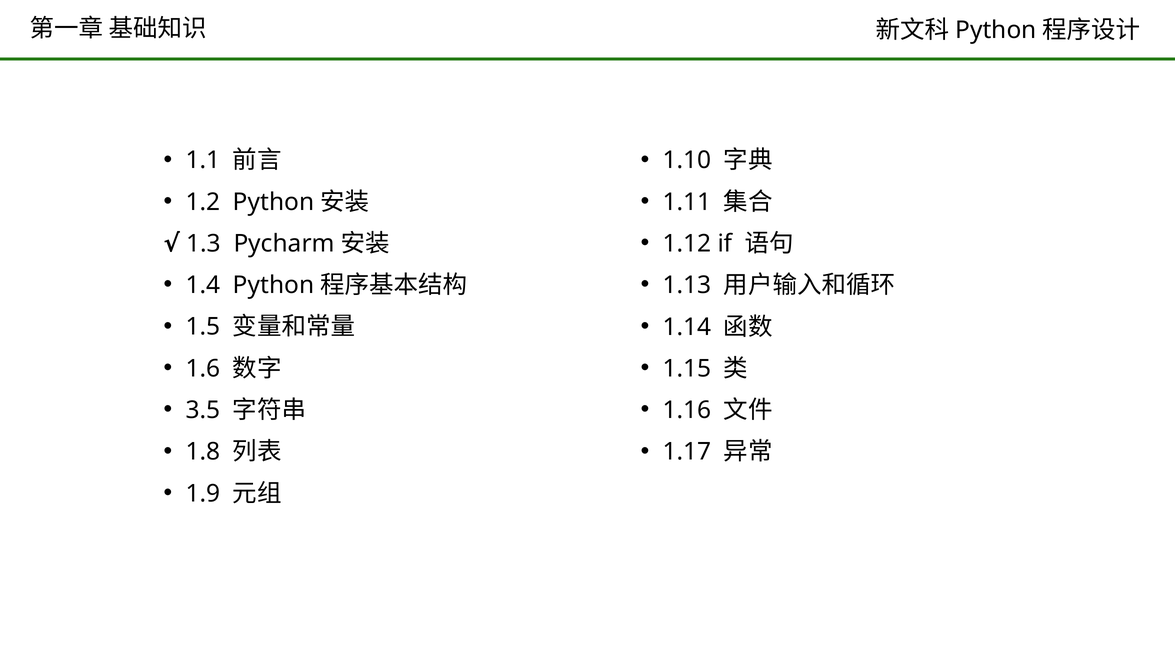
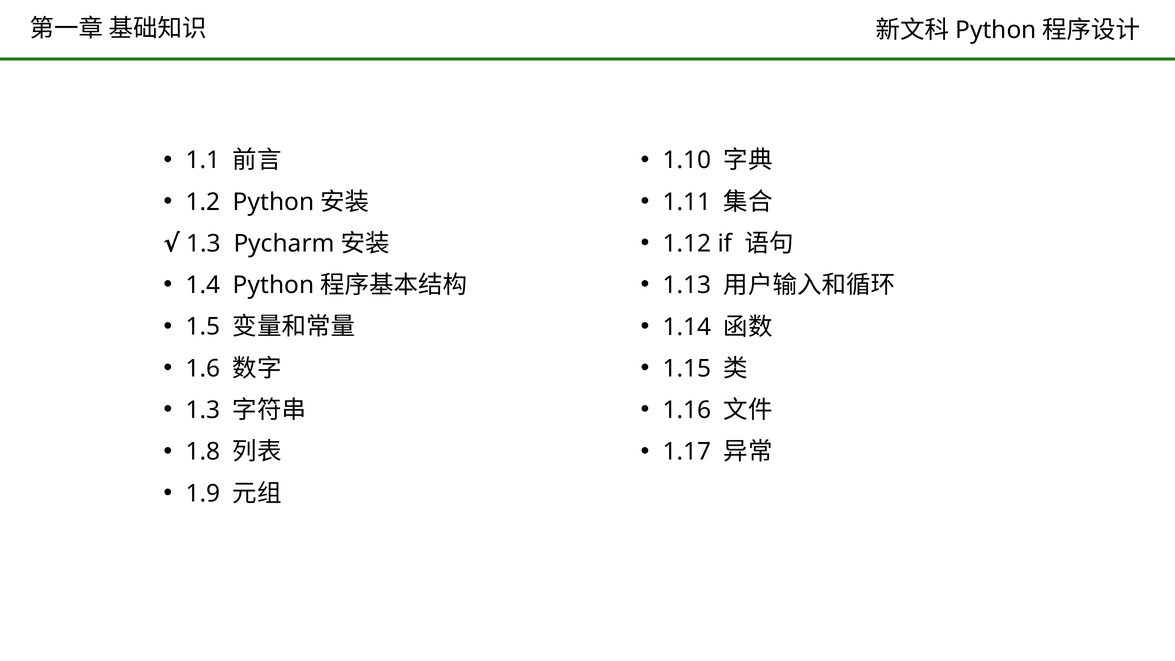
3.5: 3.5 -> 1.3 (203, 410)
